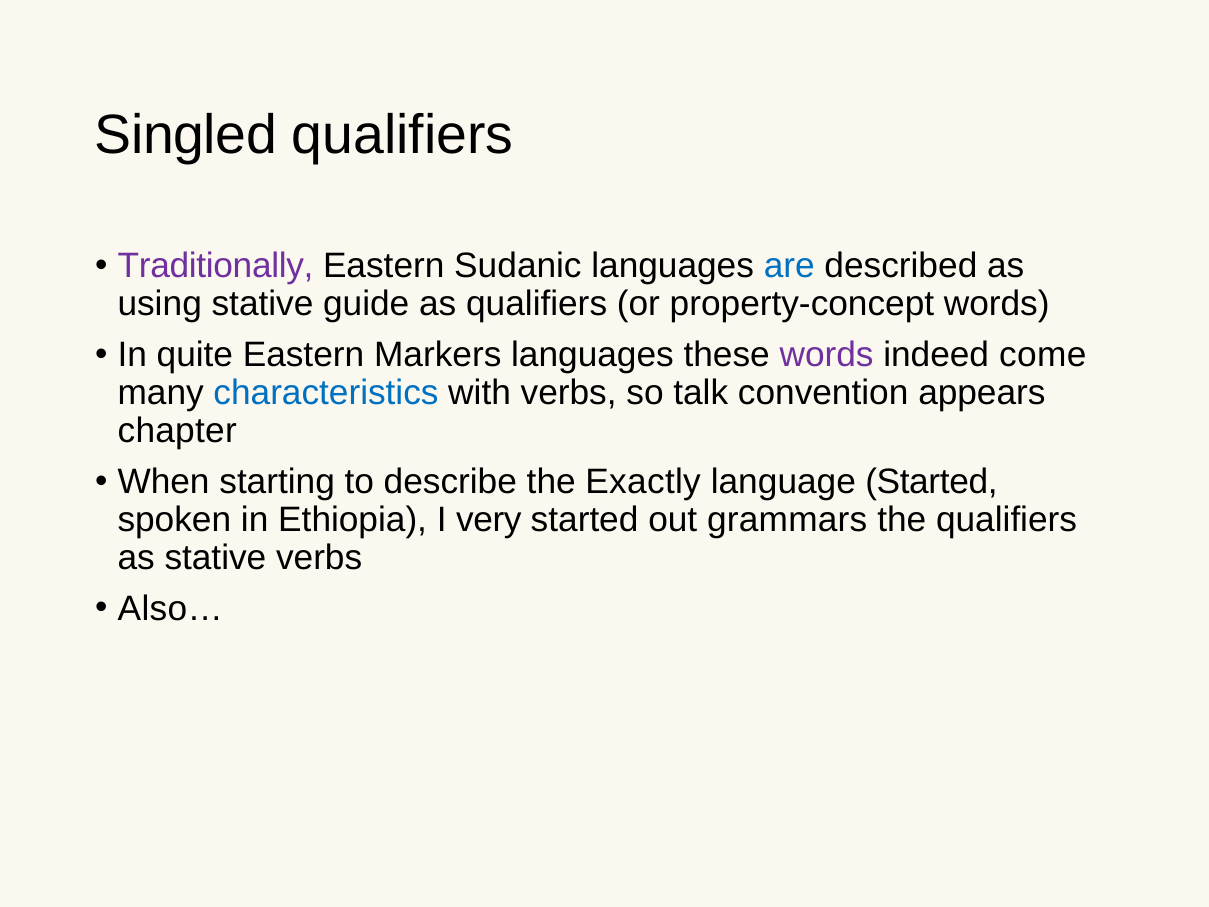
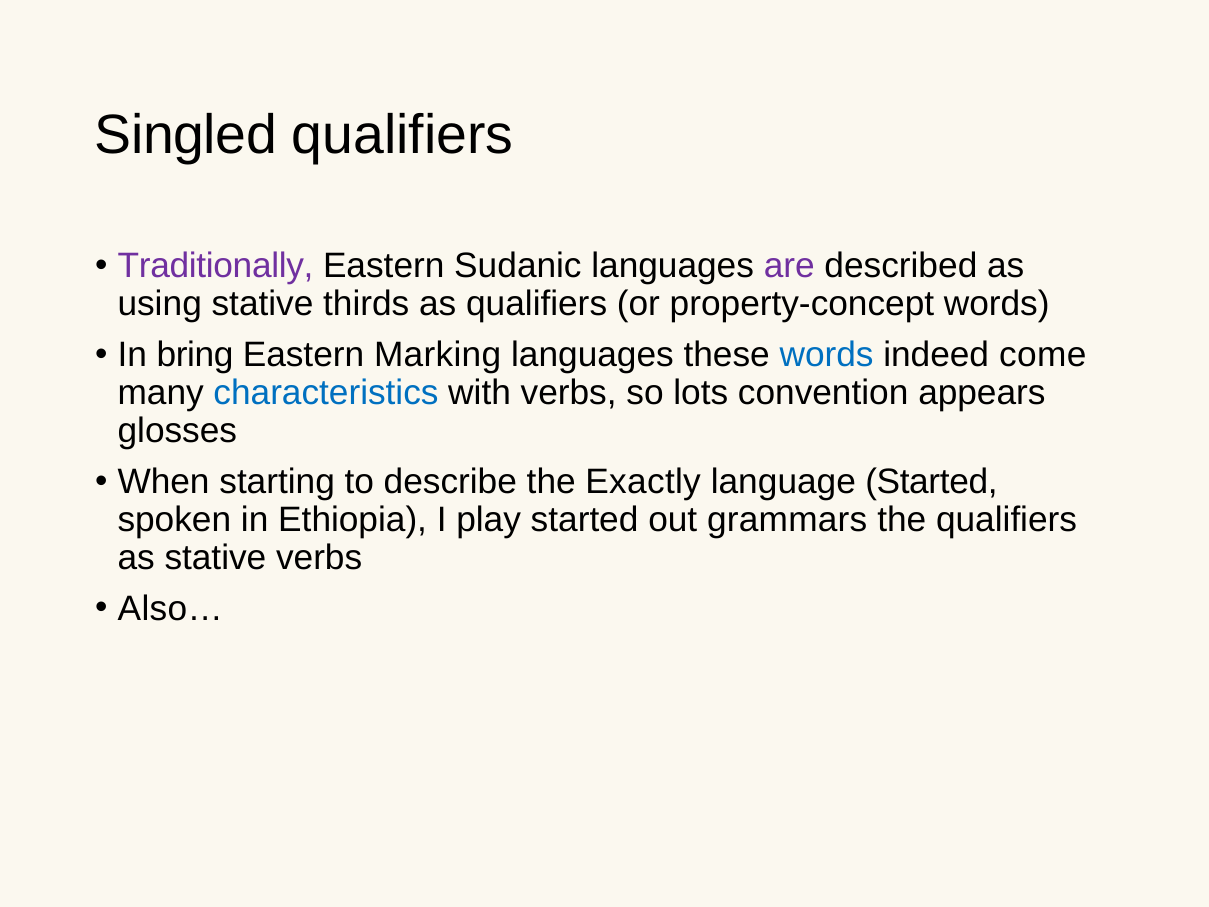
are colour: blue -> purple (789, 266)
guide: guide -> thirds (366, 304)
quite: quite -> bring (195, 355)
Markers: Markers -> Marking (438, 355)
words colour: purple -> blue (827, 355)
talk: talk -> lots (701, 393)
chapter: chapter -> glosses (177, 431)
very: very -> play (489, 520)
